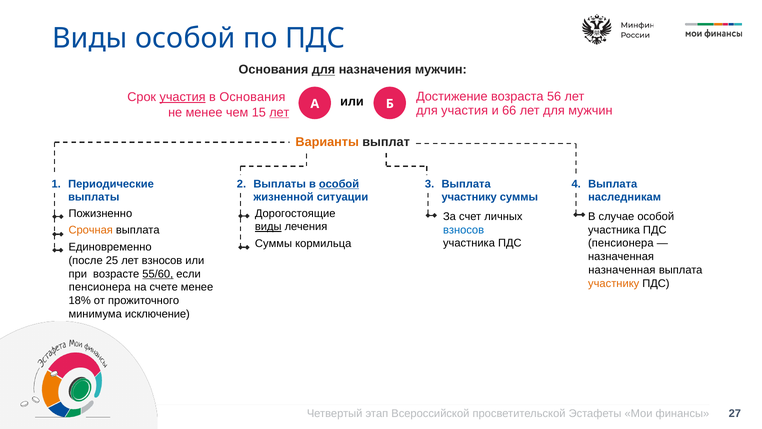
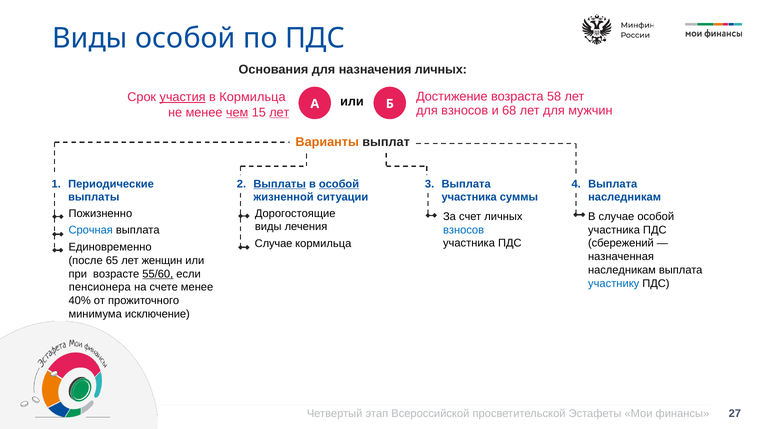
для underline: present -> none (324, 70)
назначения мужчин: мужчин -> личных (441, 70)
56: 56 -> 58 (554, 97)
в Основания: Основания -> Кормильца (252, 97)
для участия: участия -> взносов (465, 110)
66: 66 -> 68 (509, 110)
чем underline: none -> present (237, 112)
Выплаты underline: none -> present (280, 184)
участнику: участнику -> участника (469, 197)
виды underline: present -> none (268, 227)
Срочная colour: orange -> blue (91, 230)
пенсионера: пенсионера -> сбережений (621, 243)
Суммы: Суммы -> Случае (274, 243)
25: 25 -> 65 (112, 260)
лет взносов: взносов -> женщин (162, 260)
назначенная: назначенная -> наследникам (622, 270)
участнику colour: orange -> blue (614, 283)
18%: 18% -> 40% (80, 300)
